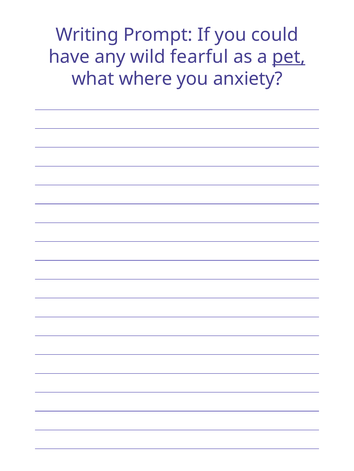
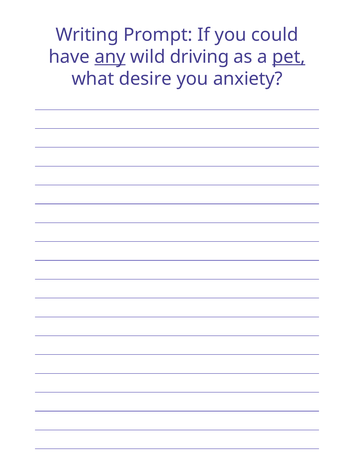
any underline: none -> present (110, 57)
fearful: fearful -> driving (199, 57)
where: where -> desire (145, 79)
